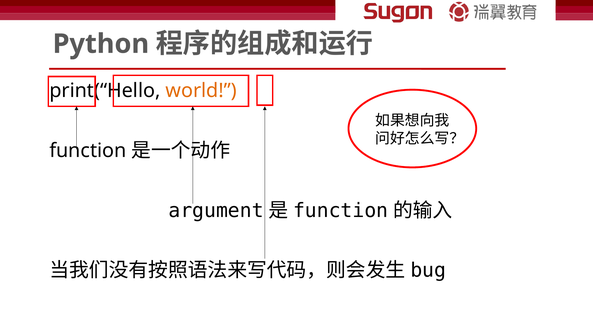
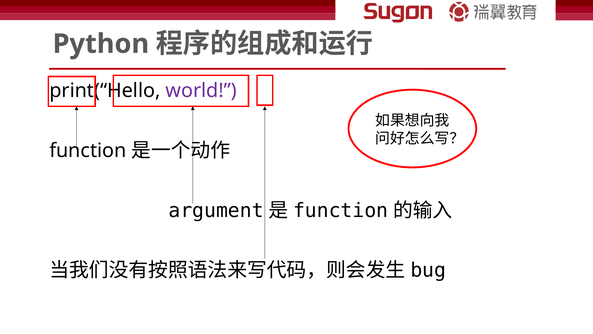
world colour: orange -> purple (201, 91)
